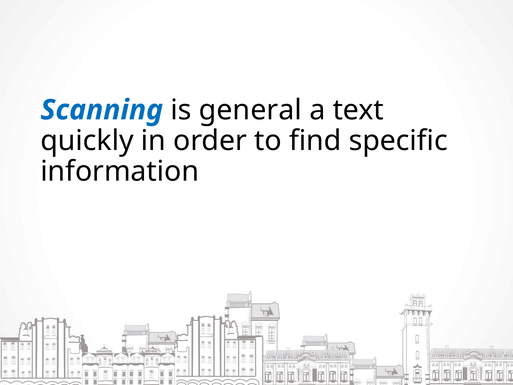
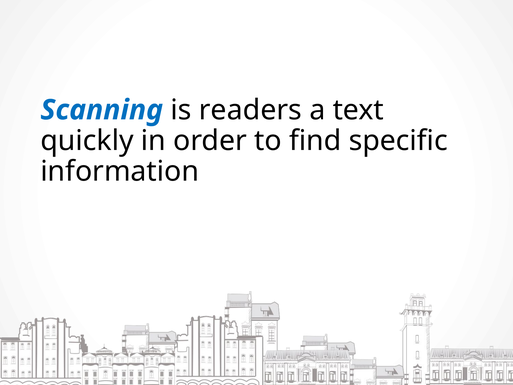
general: general -> readers (250, 110)
